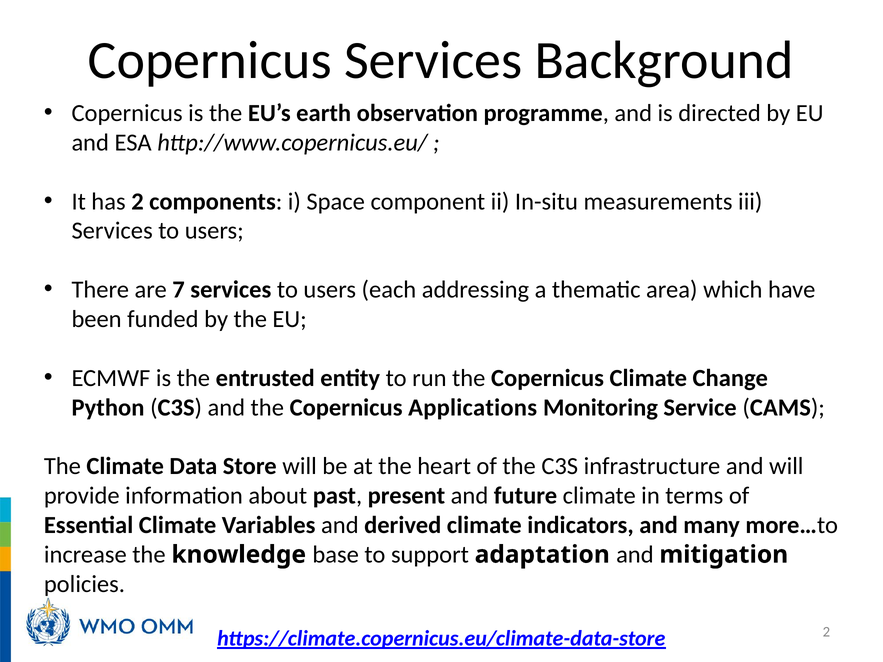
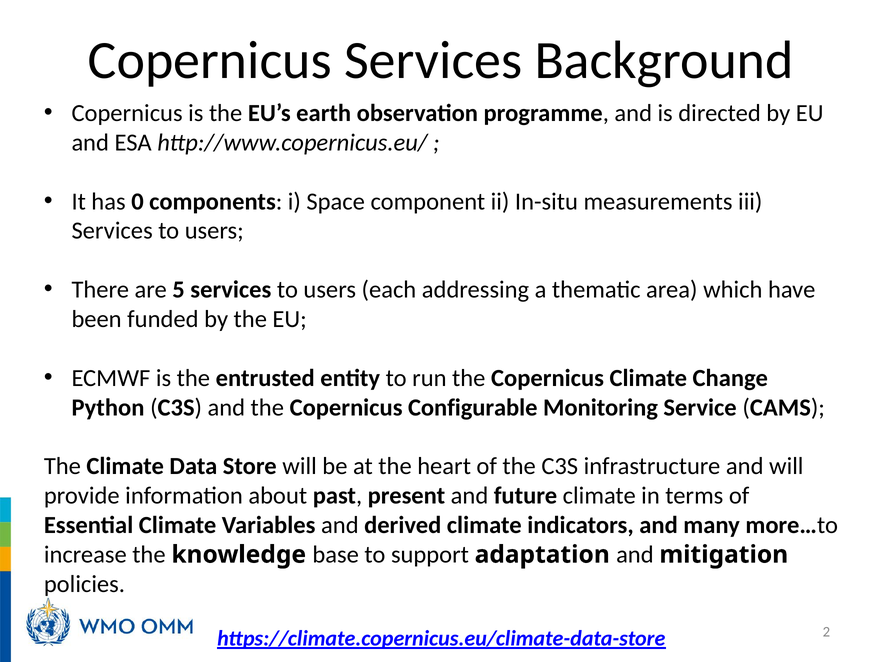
has 2: 2 -> 0 (137, 201)
7: 7 -> 5 (179, 290)
Applications: Applications -> Configurable (473, 408)
